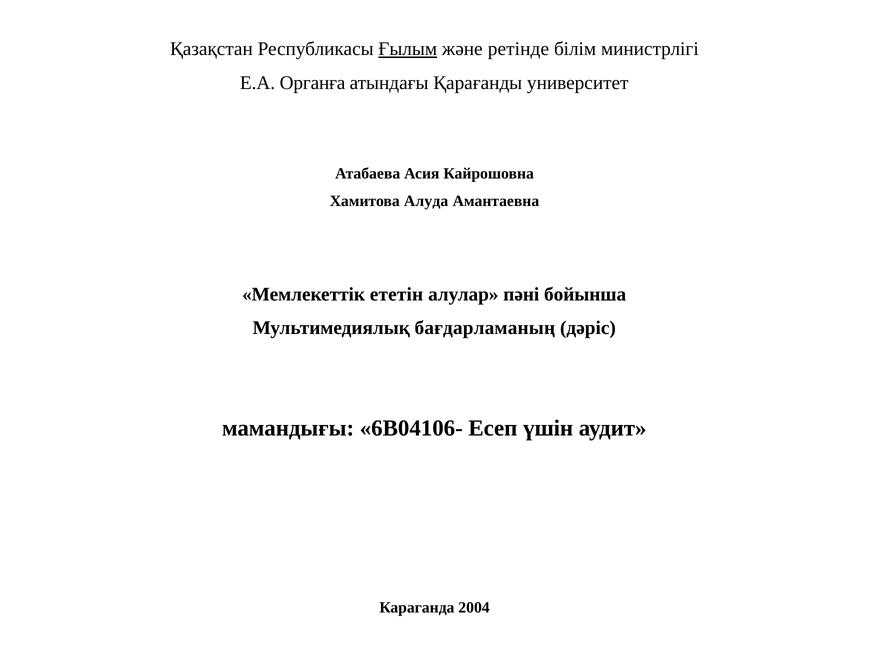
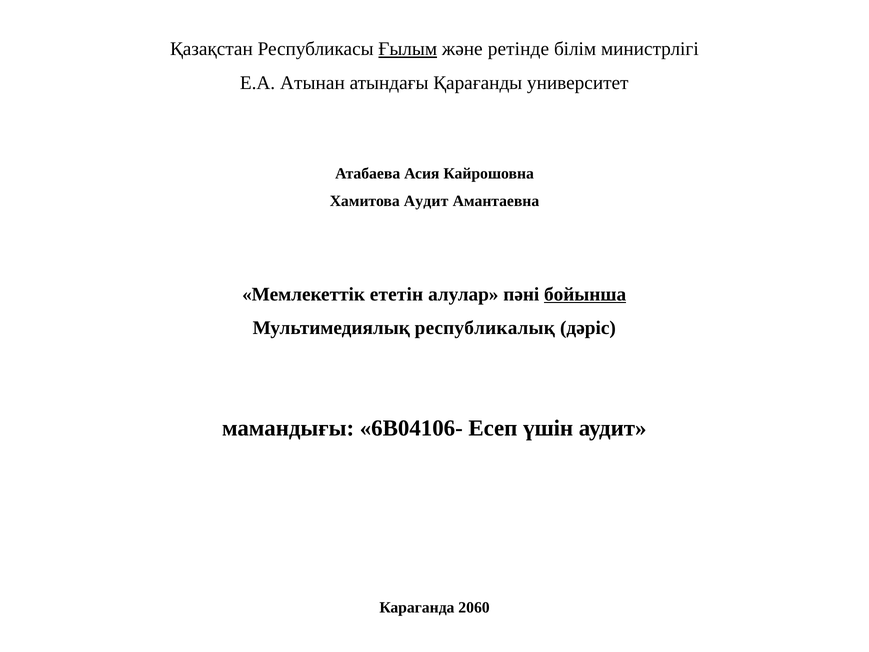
Органға: Органға -> Атынан (312, 83)
Хамитова Алуда: Алуда -> Аудит (426, 201)
бойынша underline: none -> present (585, 294)
бағдарламаның: бағдарламаның -> республикалық (485, 328)
2004: 2004 -> 2060 (474, 607)
